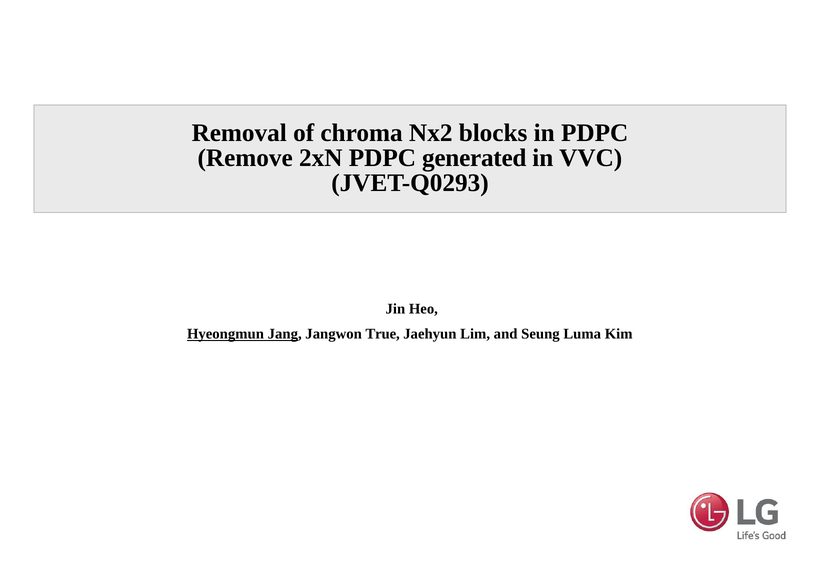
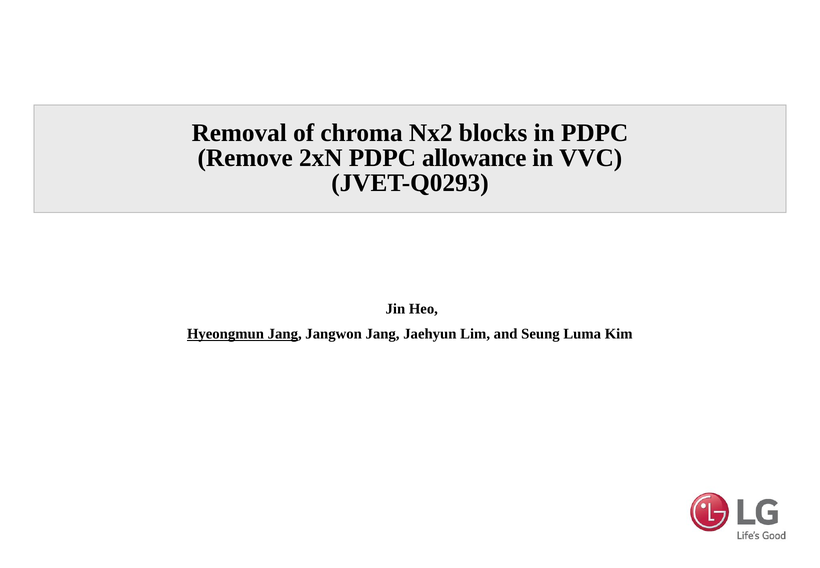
generated: generated -> allowance (474, 158)
Jangwon True: True -> Jang (383, 334)
